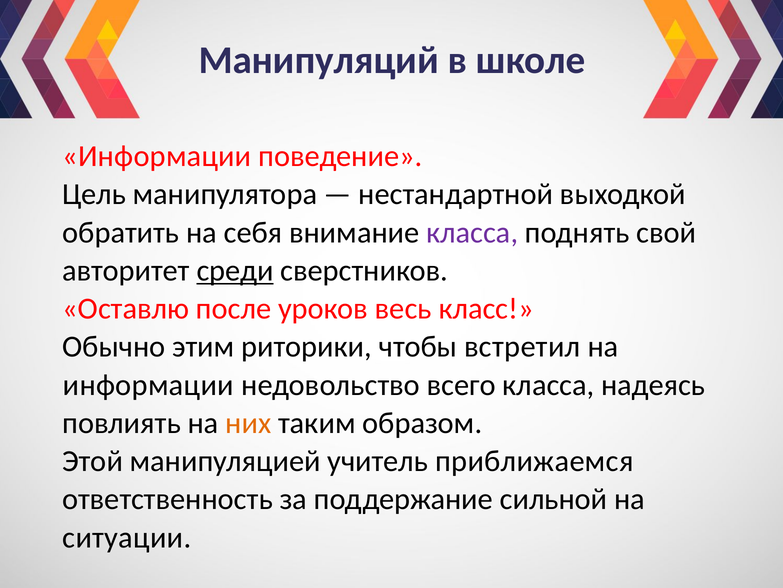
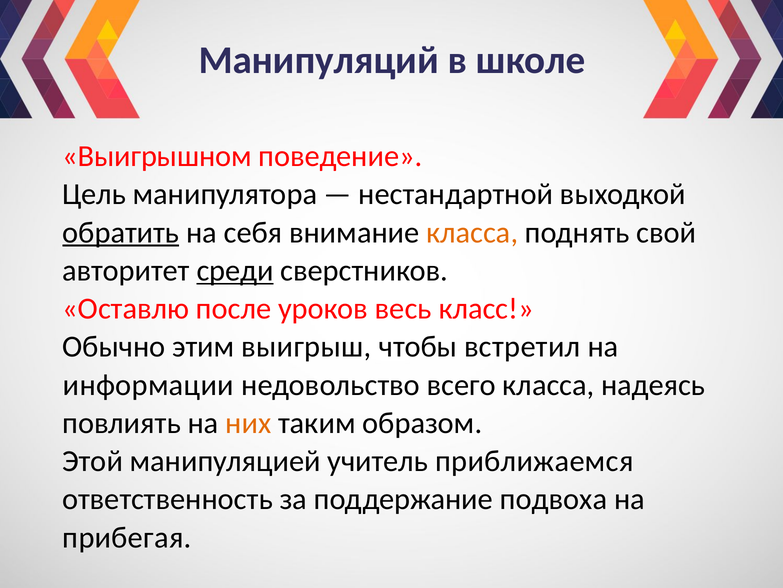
Информации: Информации -> Выигрышном (157, 156)
обратить underline: none -> present (121, 232)
класса colour: purple -> orange (472, 232)
риторики: риторики -> выигрыш (306, 346)
сильной: сильной -> подвоха (554, 499)
ситуации: ситуации -> прибегая (127, 537)
